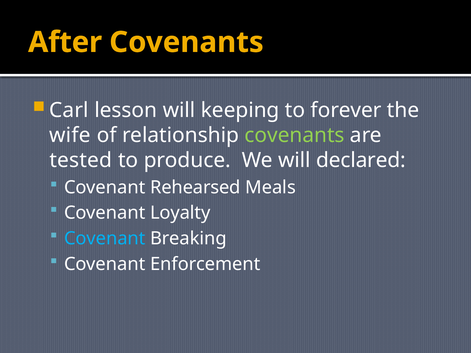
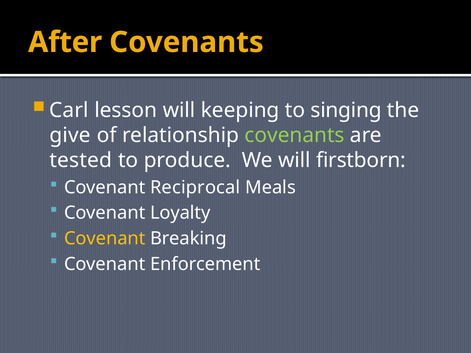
forever: forever -> singing (346, 110)
wife: wife -> give (70, 135)
declared: declared -> firstborn (361, 160)
Rehearsed: Rehearsed -> Reciprocal (195, 187)
Covenant colour: light blue -> yellow (105, 239)
